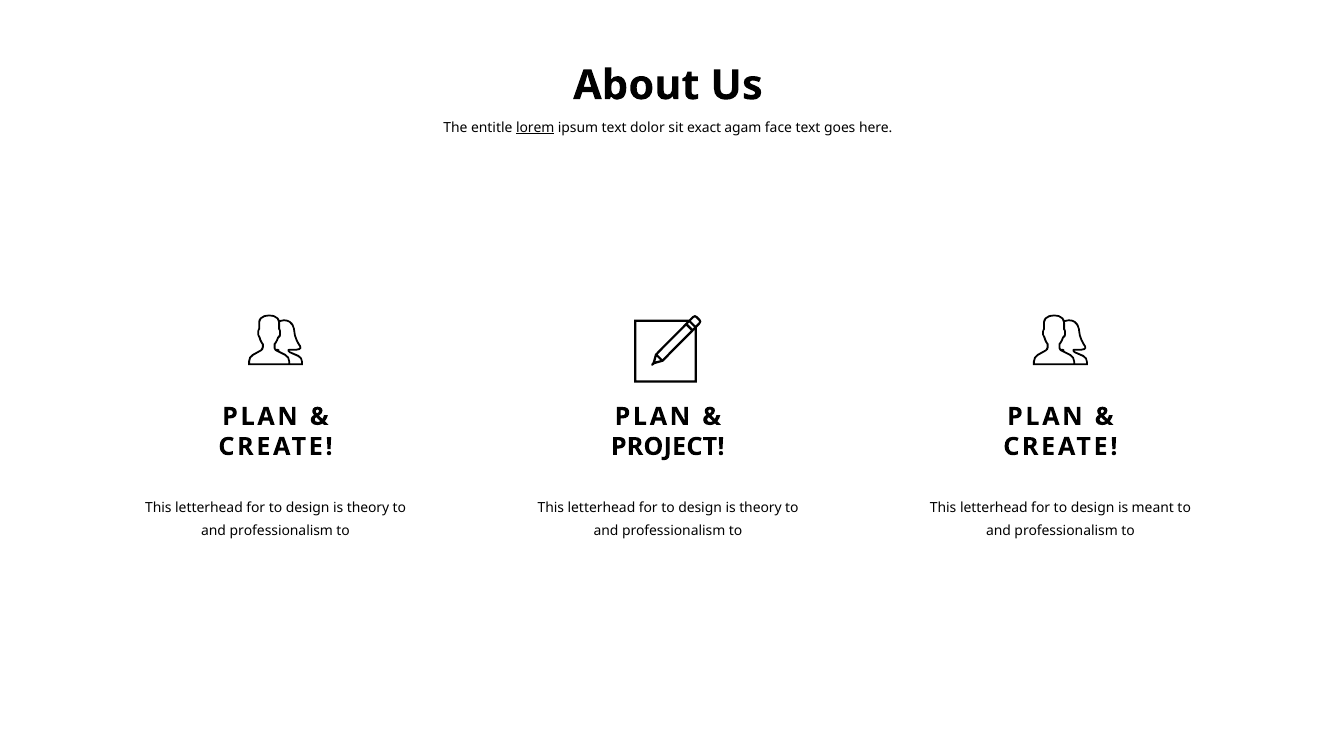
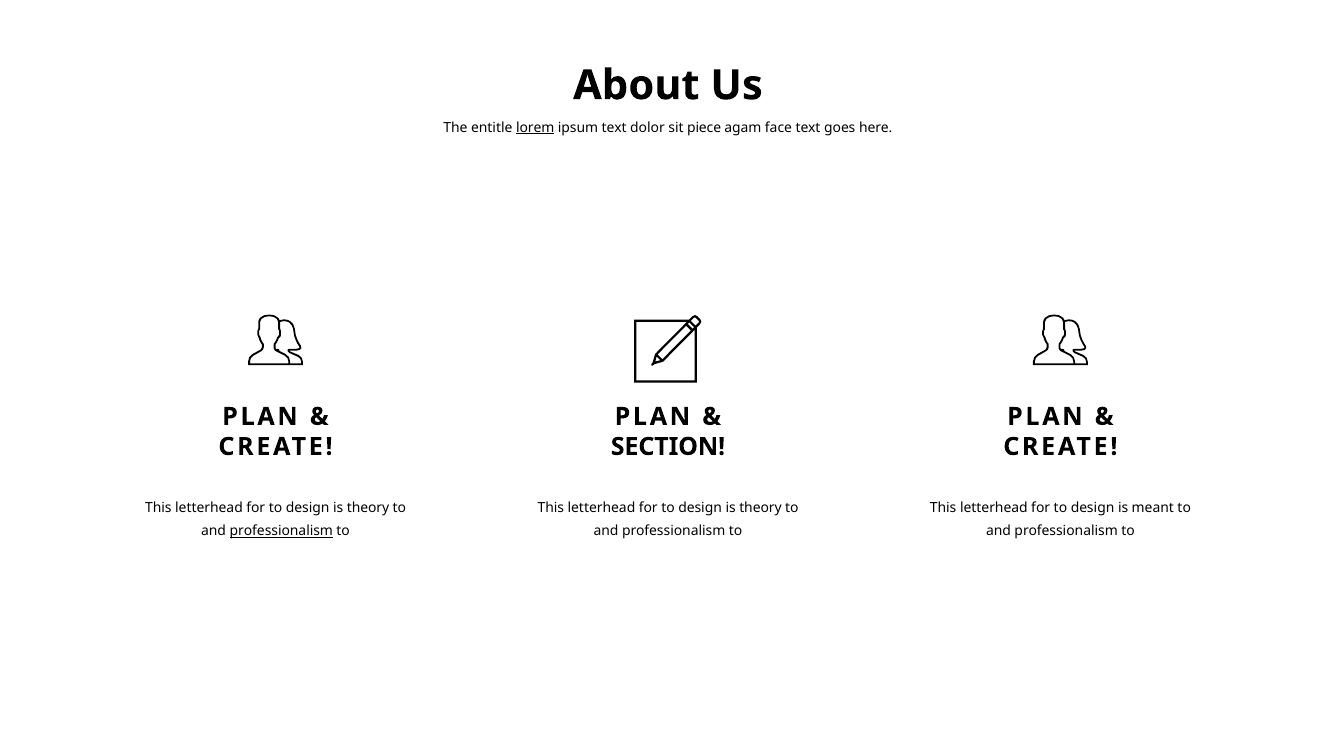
exact: exact -> piece (704, 128)
PROJECT: PROJECT -> SECTION (668, 446)
professionalism underline: none -> present (281, 531)
